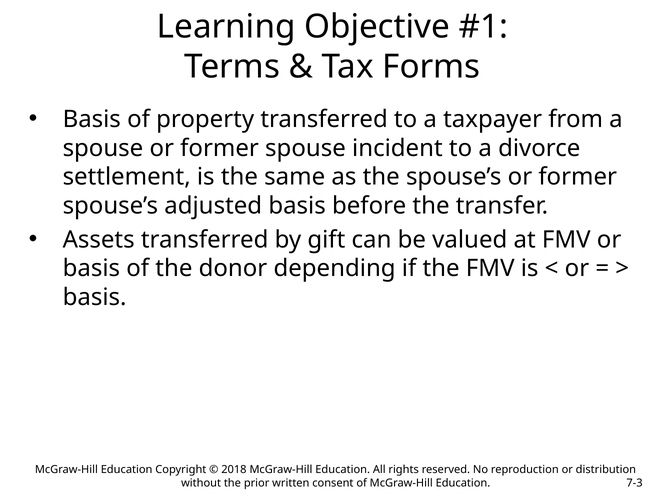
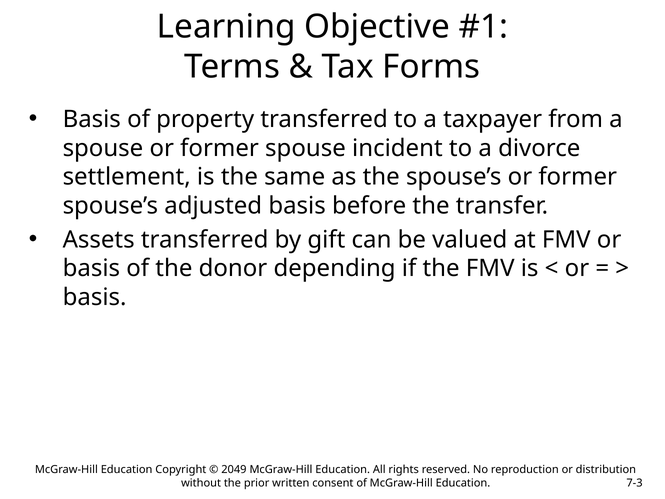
2018: 2018 -> 2049 (234, 469)
